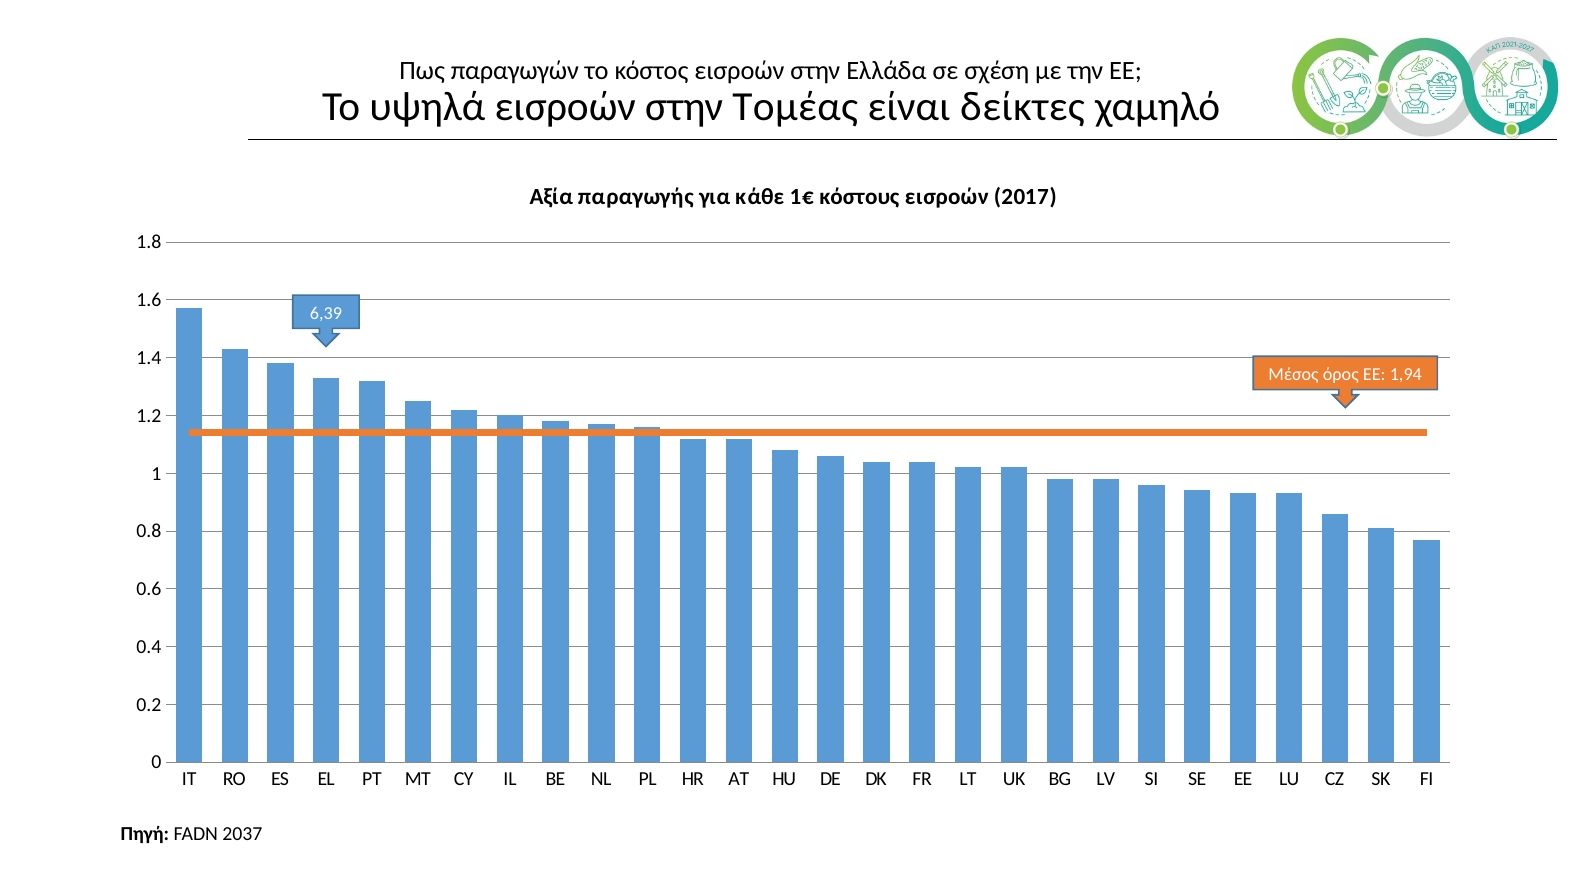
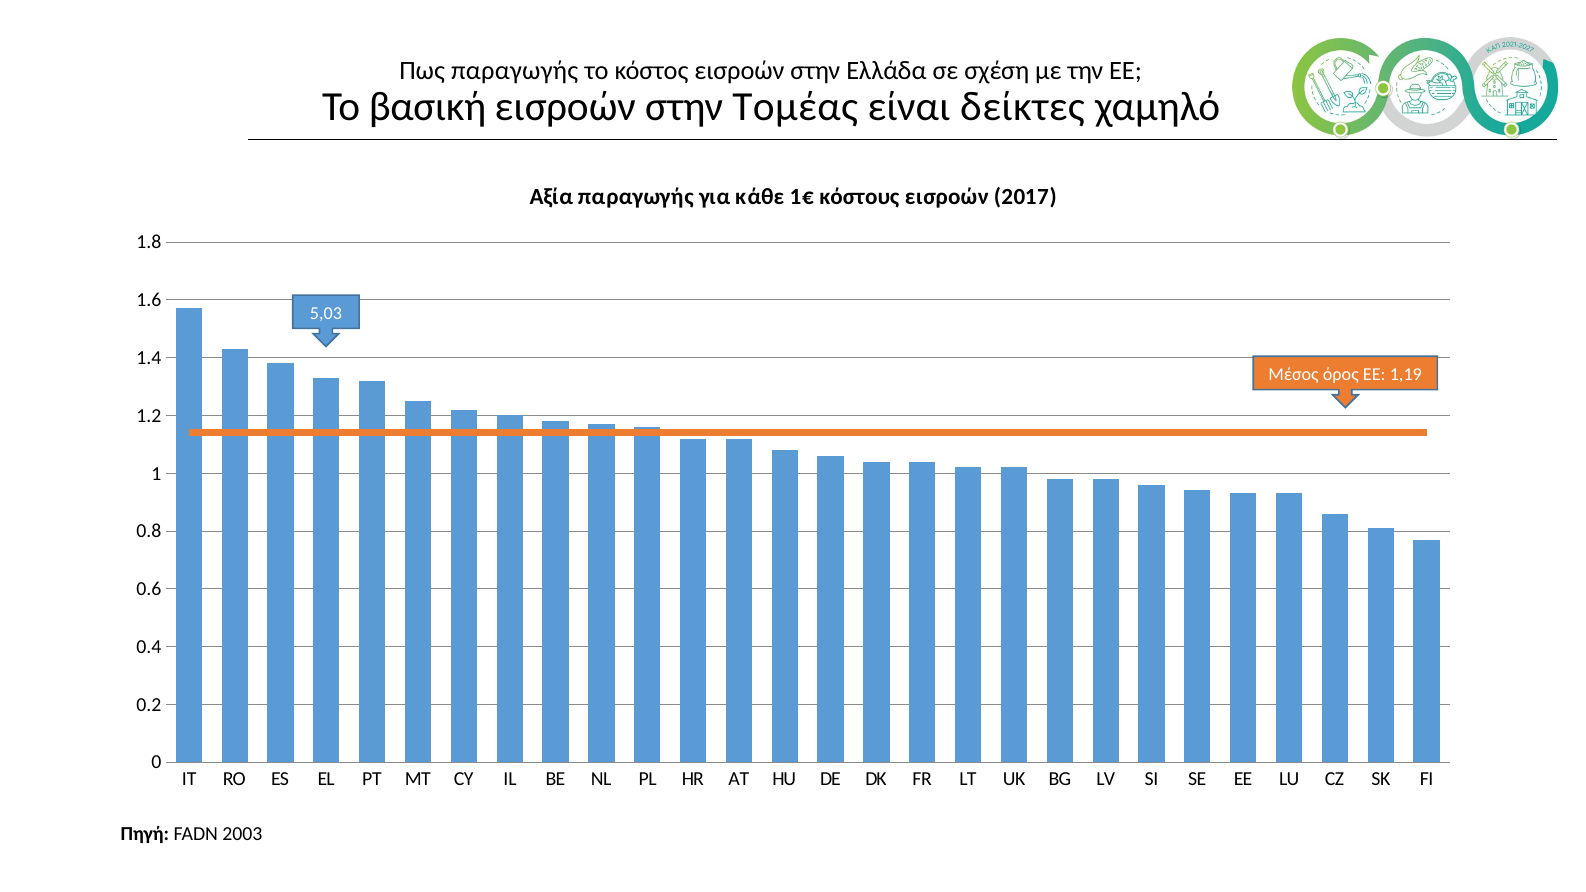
Πως παραγωγών: παραγωγών -> παραγωγής (515, 71)
υψηλά: υψηλά -> βασική (428, 107)
6,39: 6,39 -> 5,03 (326, 313)
1,94: 1,94 -> 1,19 (1406, 374)
2037: 2037 -> 2003 (242, 834)
